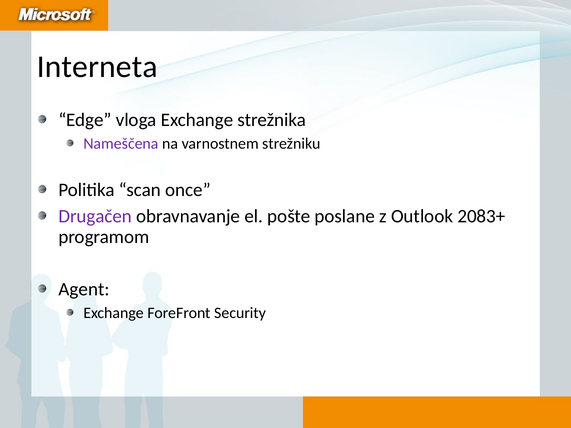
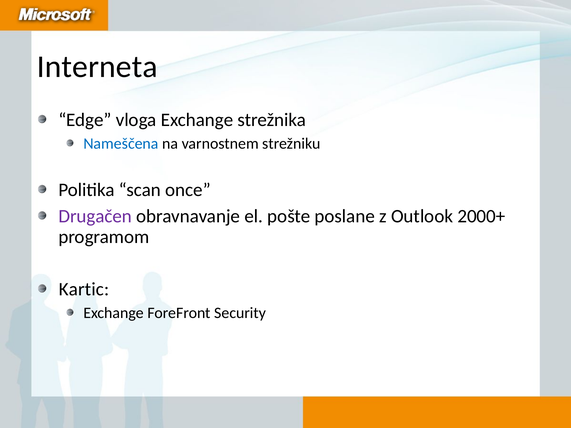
Nameščena colour: purple -> blue (121, 144)
2083+: 2083+ -> 2000+ (481, 216)
Agent: Agent -> Kartic (84, 289)
